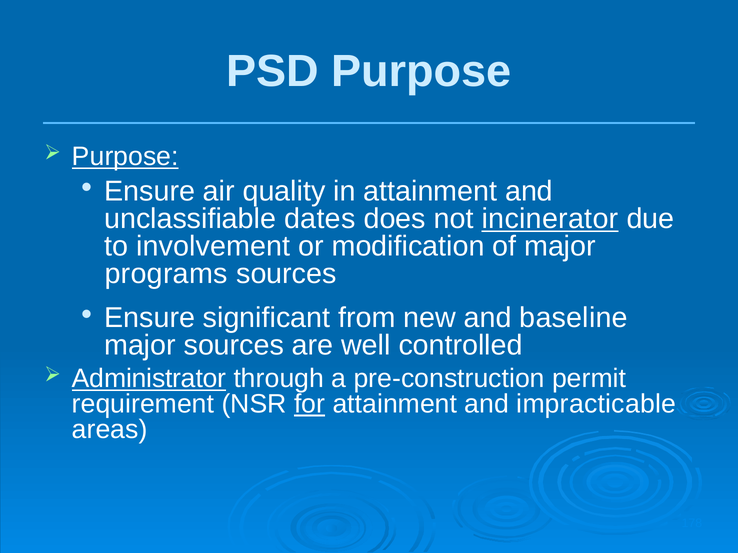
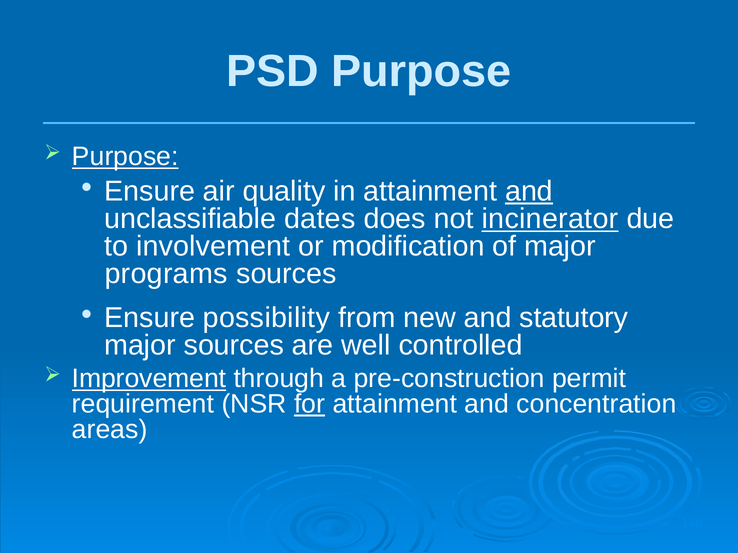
and underline: none -> present (529, 191)
significant: significant -> possibility (266, 318)
baseline: baseline -> statutory (574, 318)
Administrator: Administrator -> Improvement (149, 379)
impracticable: impracticable -> concentration (596, 404)
